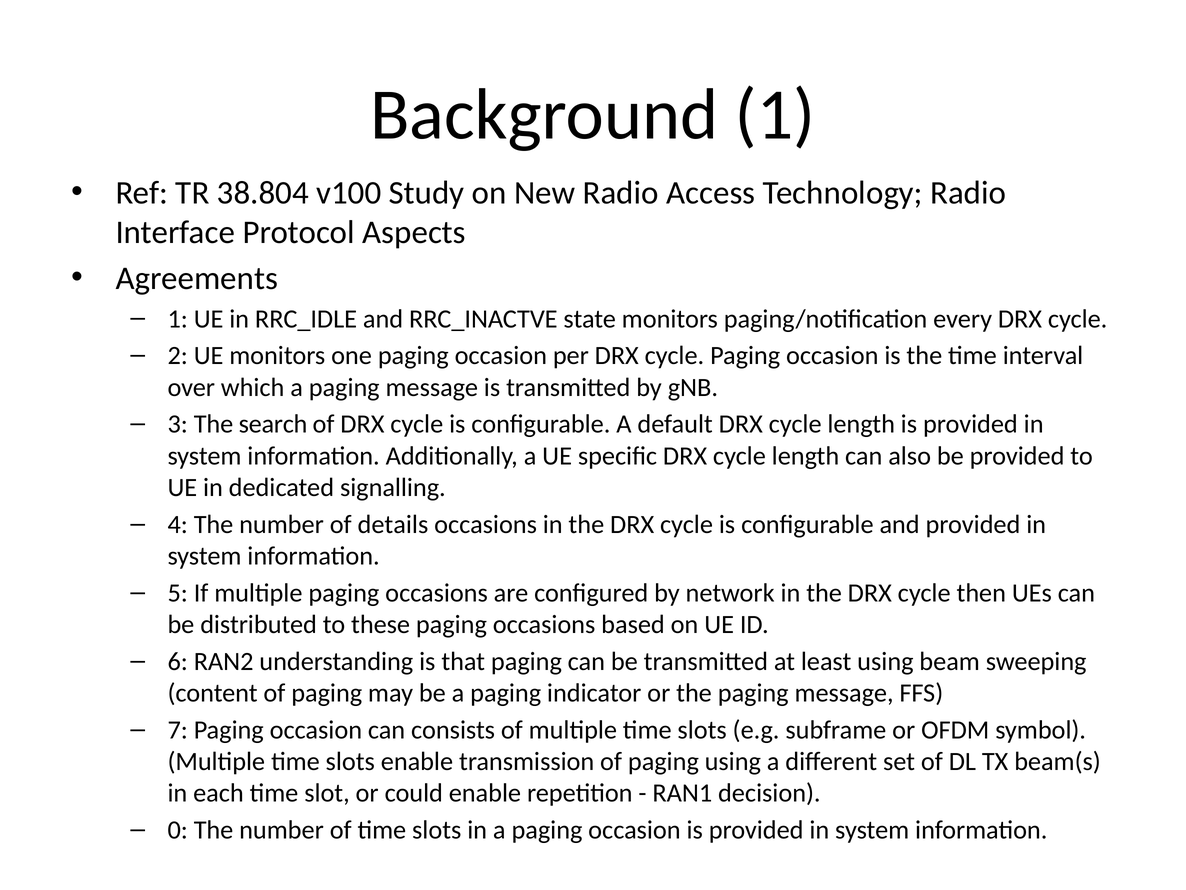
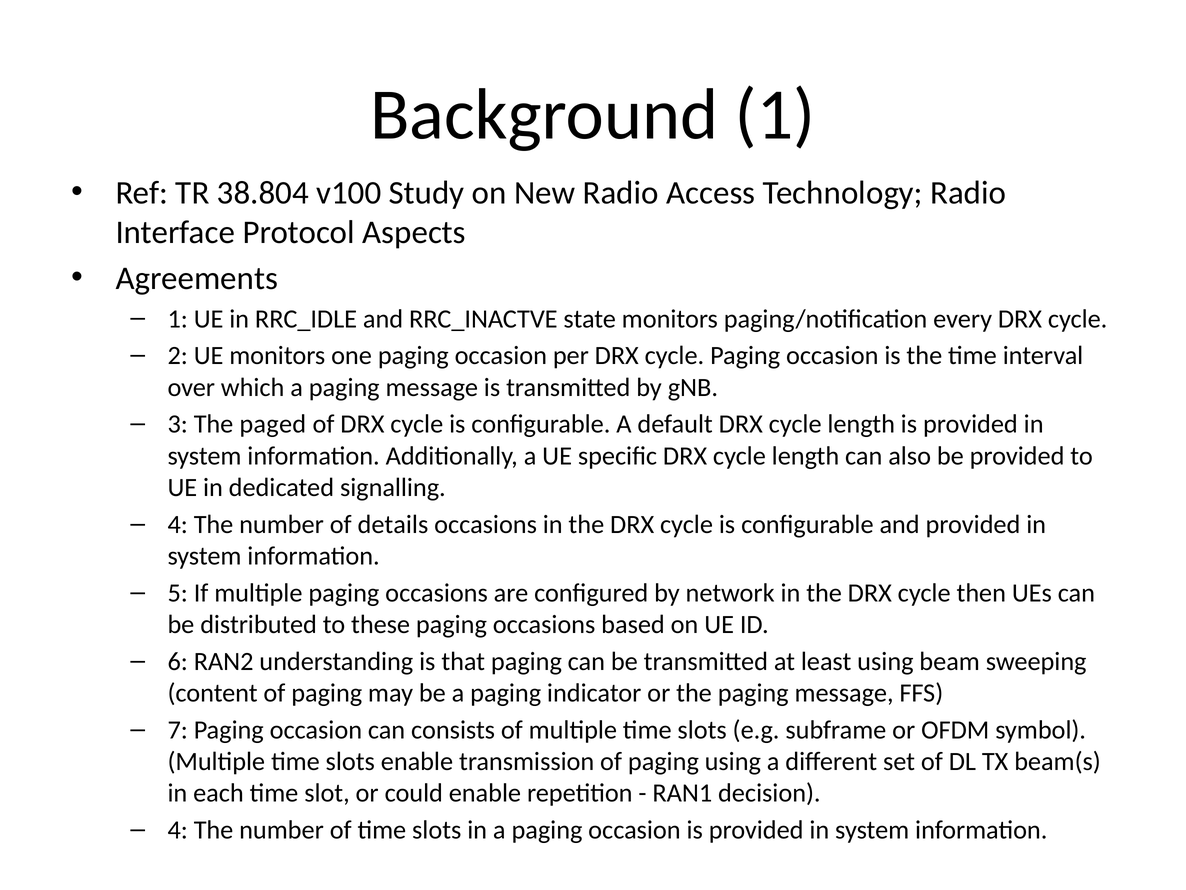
search: search -> paged (273, 424)
0: 0 -> 4 (178, 830)
